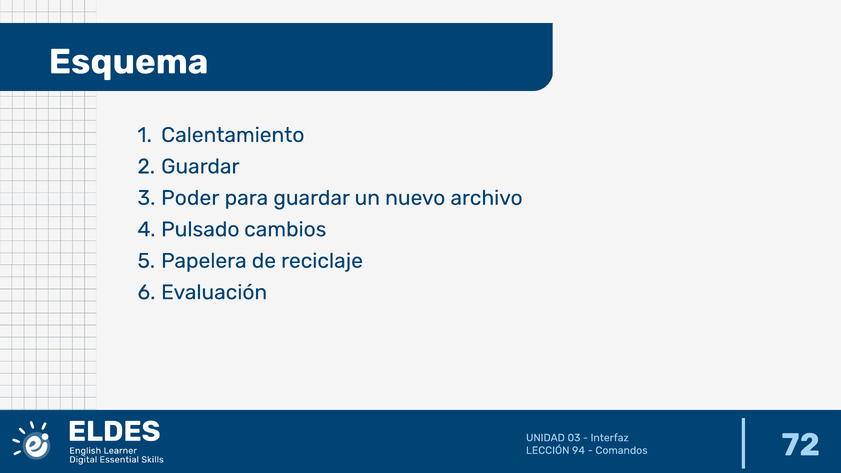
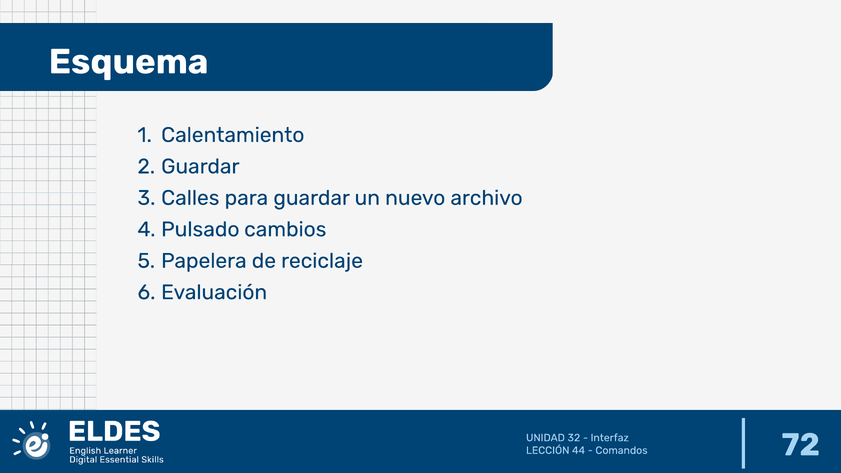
Poder: Poder -> Calles (190, 198)
03: 03 -> 32 (574, 438)
94: 94 -> 44 (579, 450)
